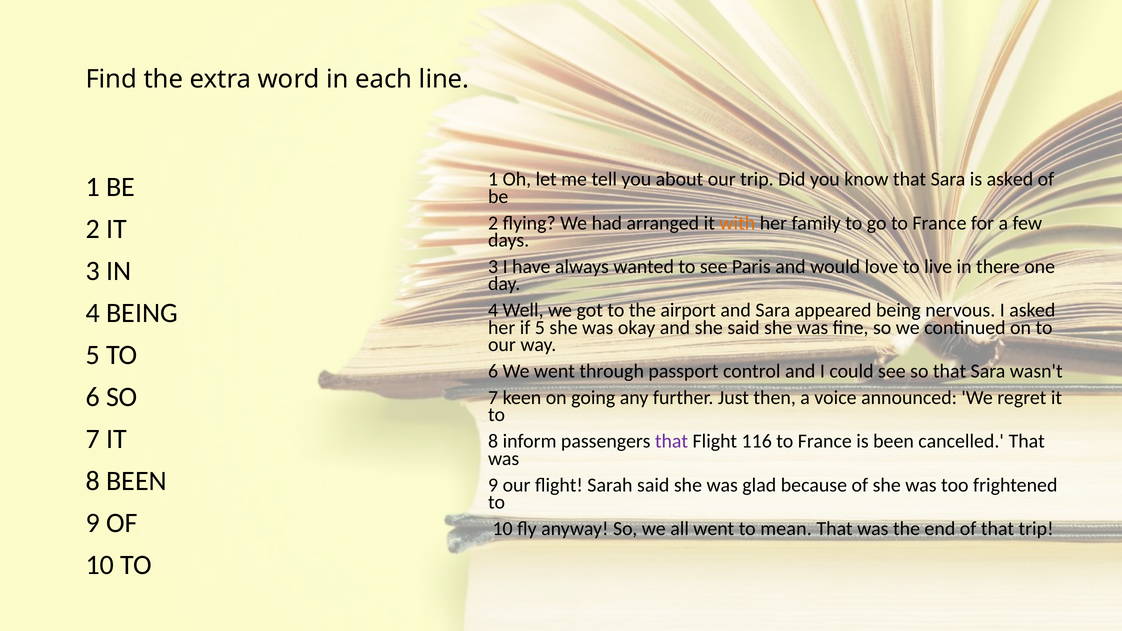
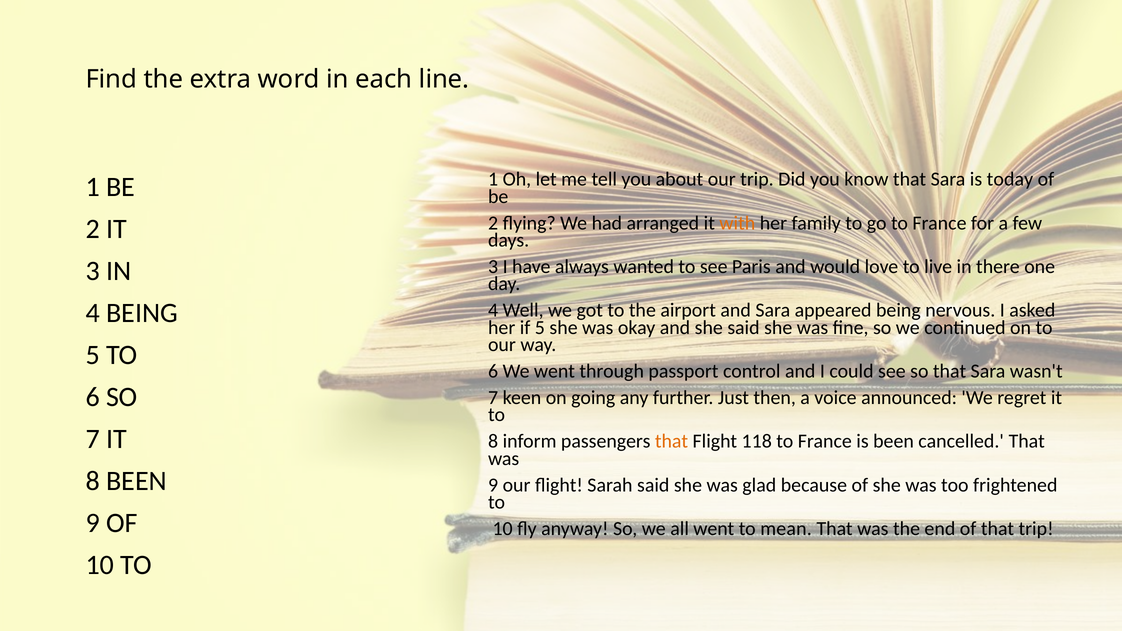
is asked: asked -> today (1010, 179)
that colour: purple -> orange (671, 441)
116: 116 -> 118 (757, 441)
